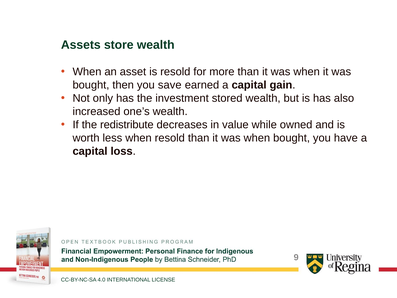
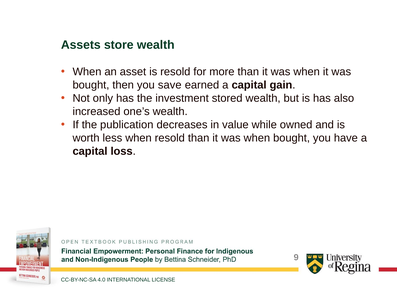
redistribute: redistribute -> publication (127, 125)
